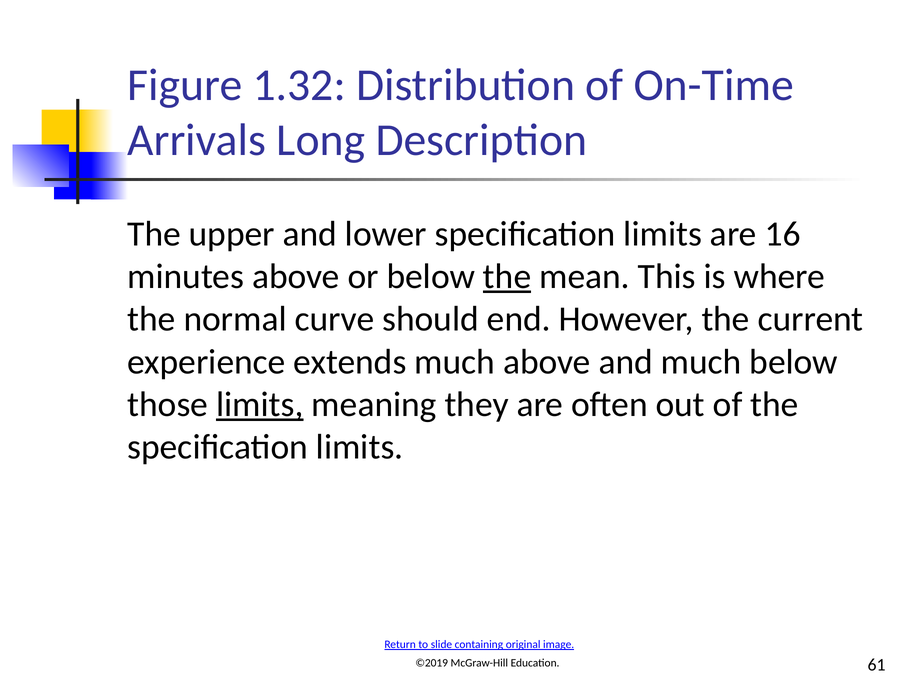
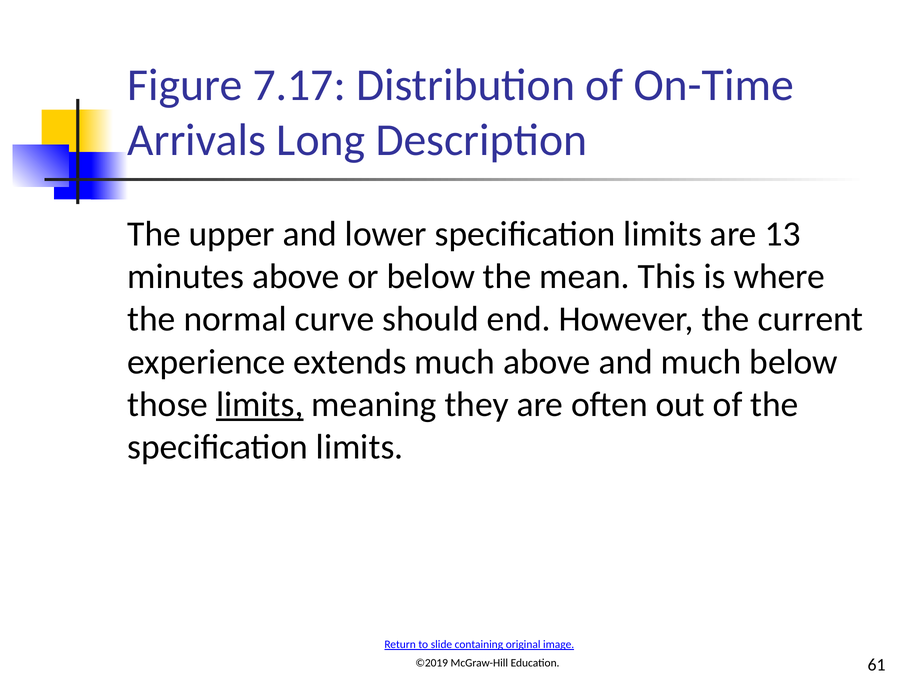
1.32: 1.32 -> 7.17 (299, 85)
16: 16 -> 13 (783, 234)
the underline: present -> none (507, 277)
